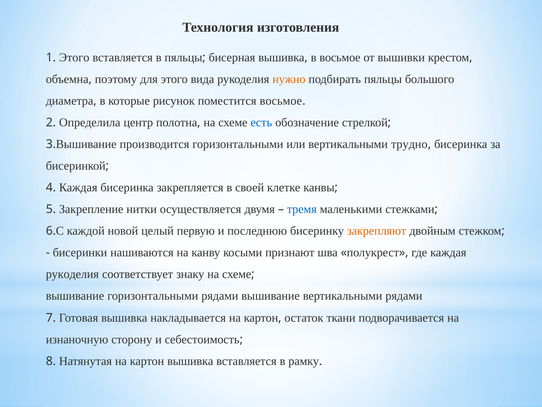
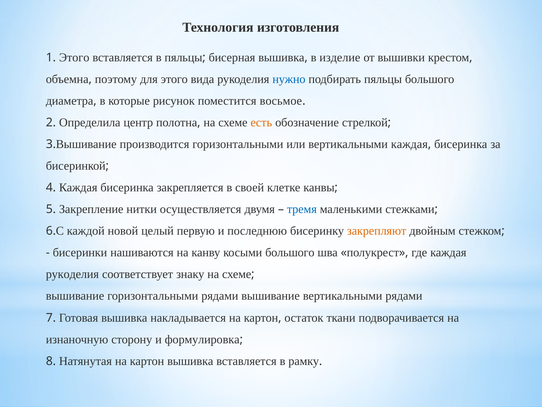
в восьмое: восьмое -> изделие (340, 57)
нужно colour: orange -> blue (289, 79)
есть colour: blue -> orange (261, 122)
вертикальными трудно: трудно -> каждая (409, 144)
косыми признают: признают -> большого (290, 252)
себестоимость: себестоимость -> формулировка (202, 339)
